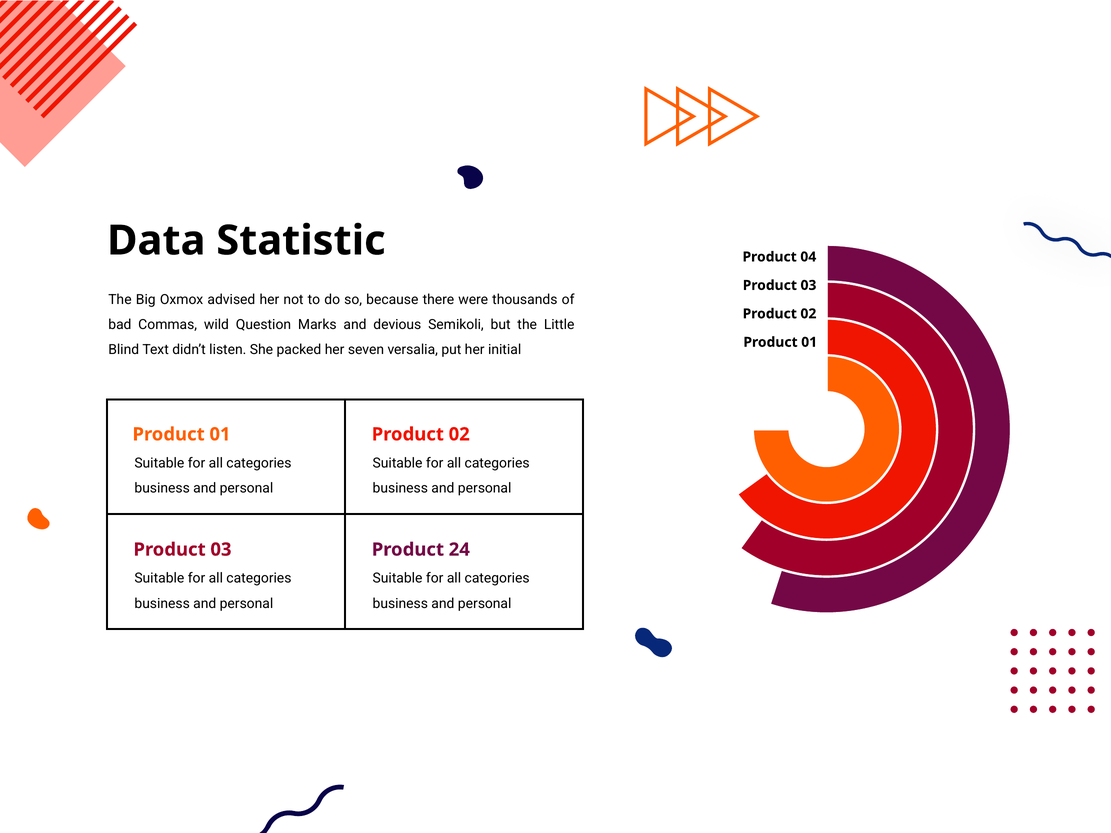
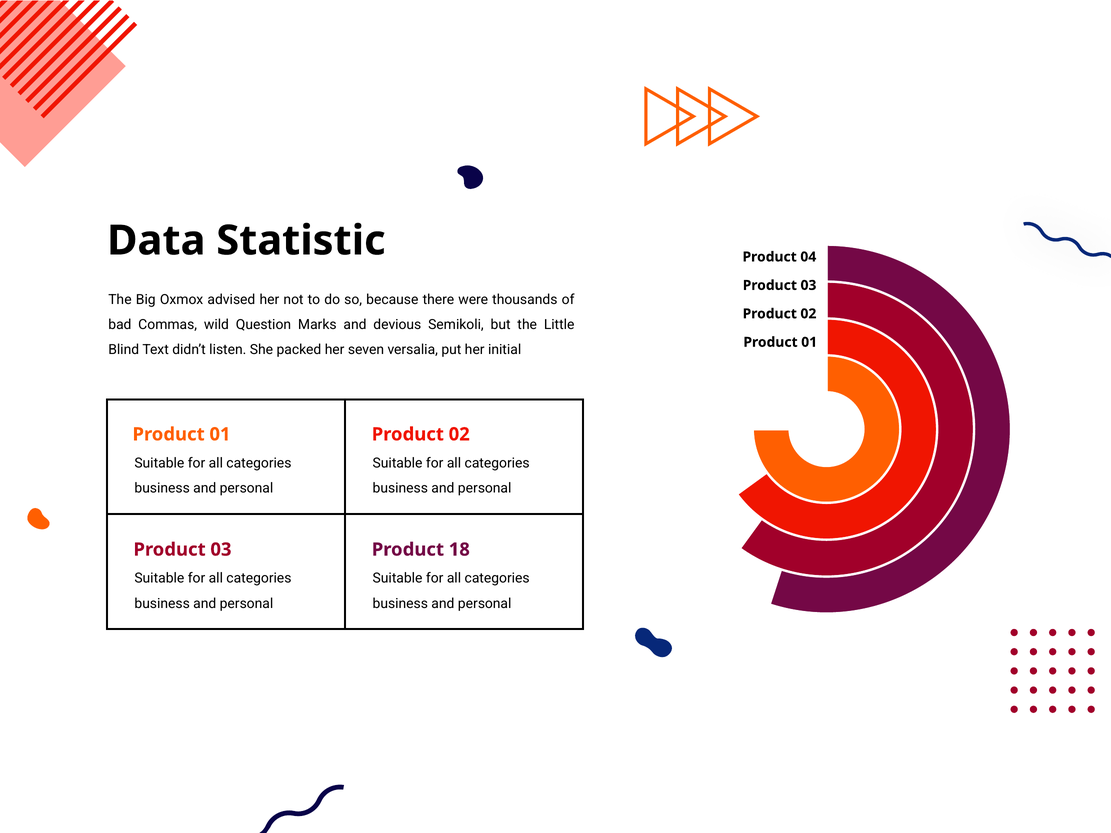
24: 24 -> 18 (459, 550)
